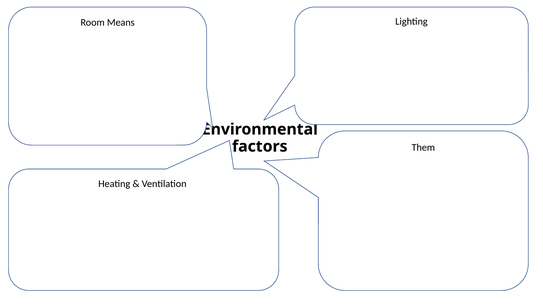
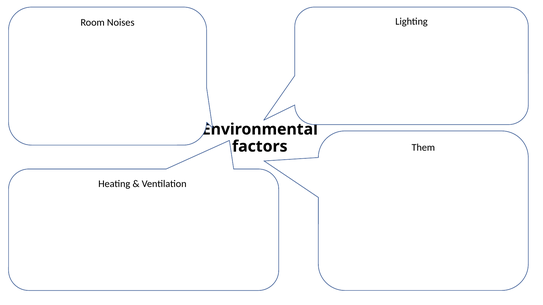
Means: Means -> Noises (121, 23)
